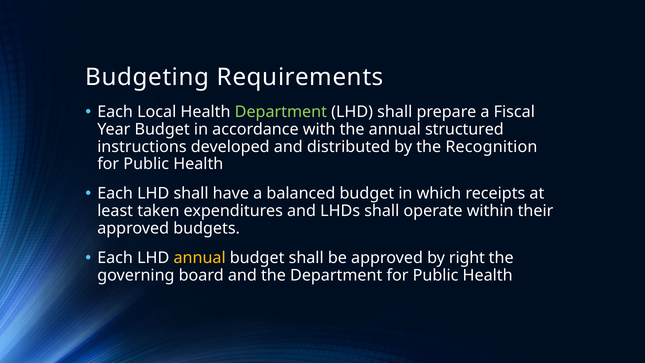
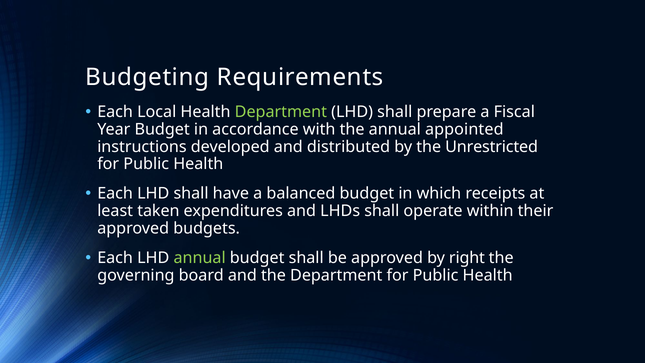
structured: structured -> appointed (464, 129)
Recognition: Recognition -> Unrestricted (492, 147)
annual colour: yellow -> light green (200, 258)
